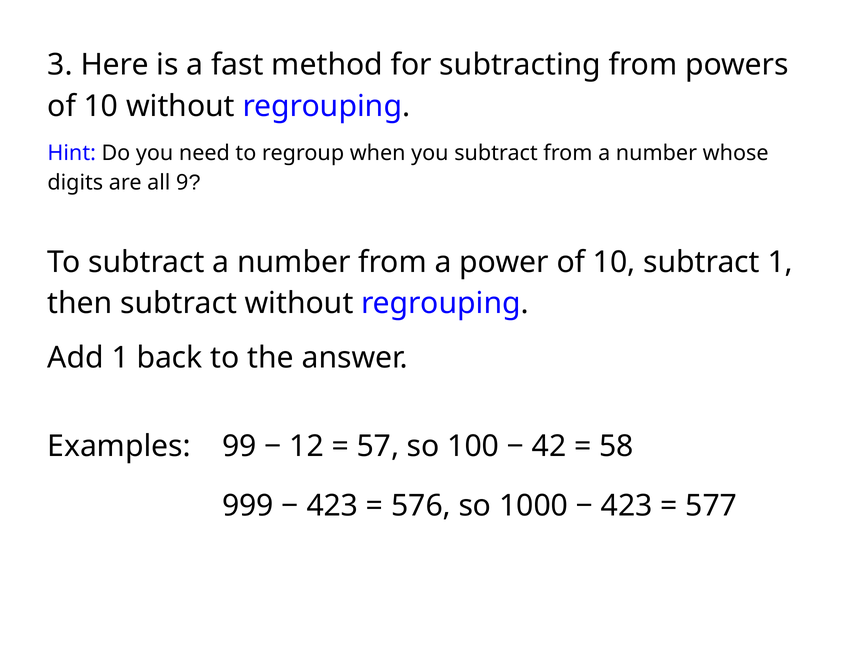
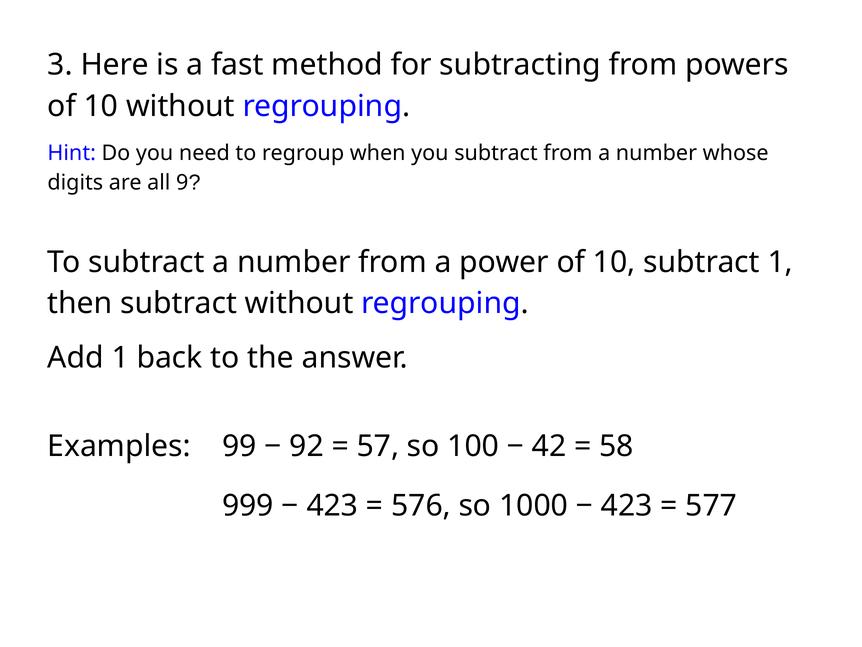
12: 12 -> 92 (307, 446)
